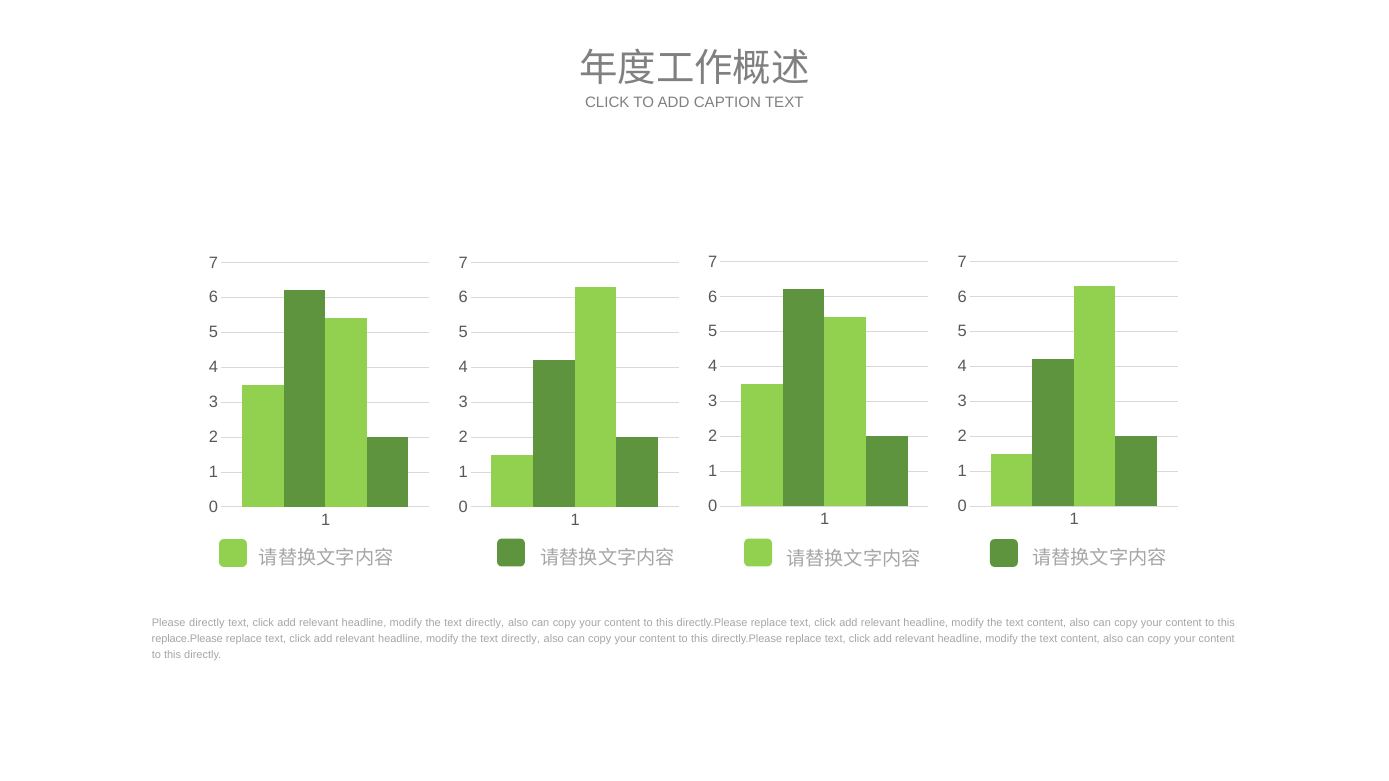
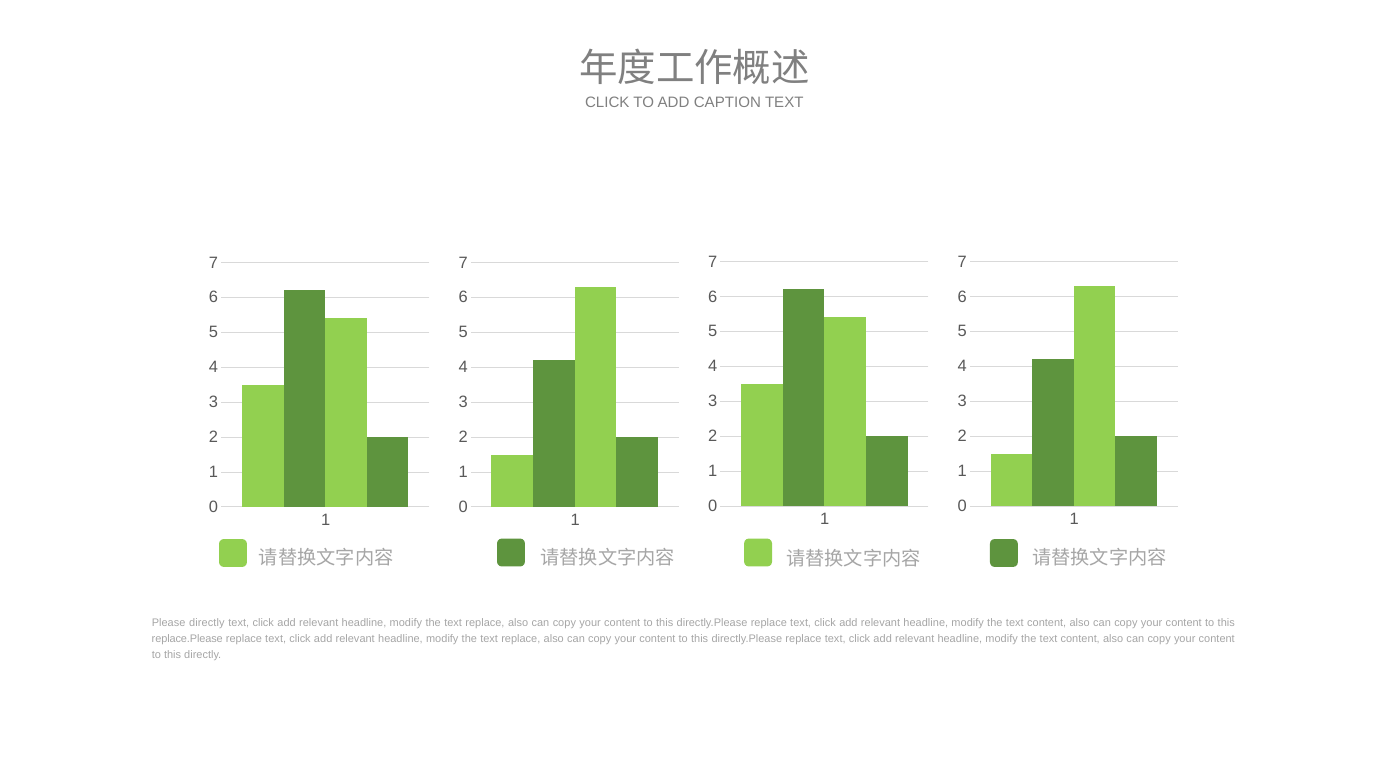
directly: directly -> replace (485, 623)
directly: directly -> replace (521, 639)
